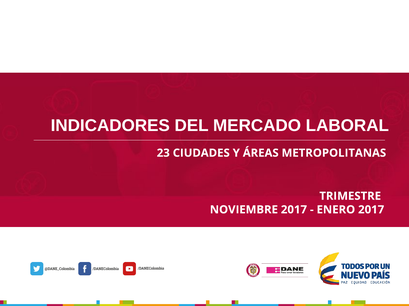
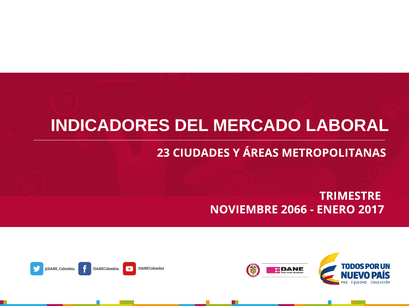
NOVIEMBRE 2017: 2017 -> 2066 (294, 210)
